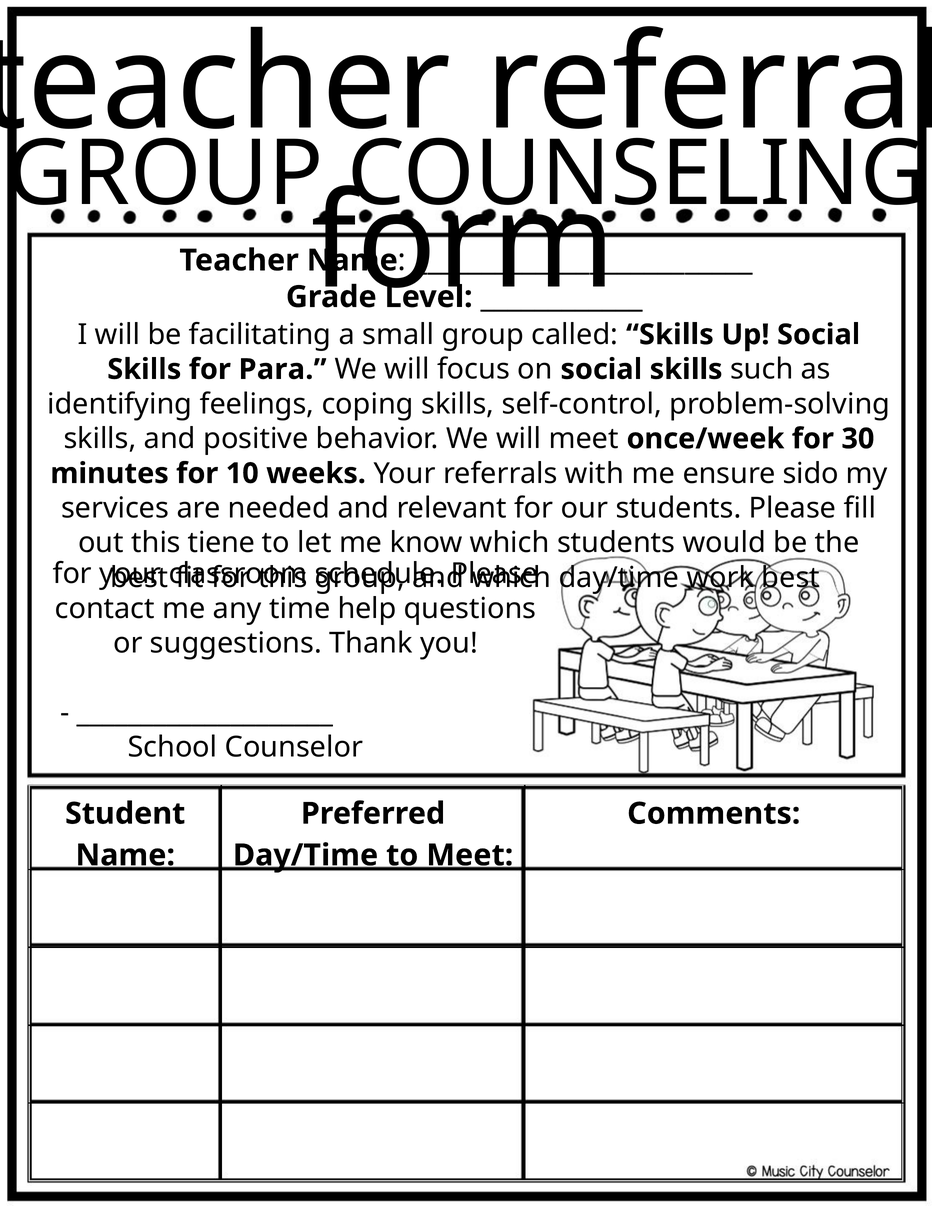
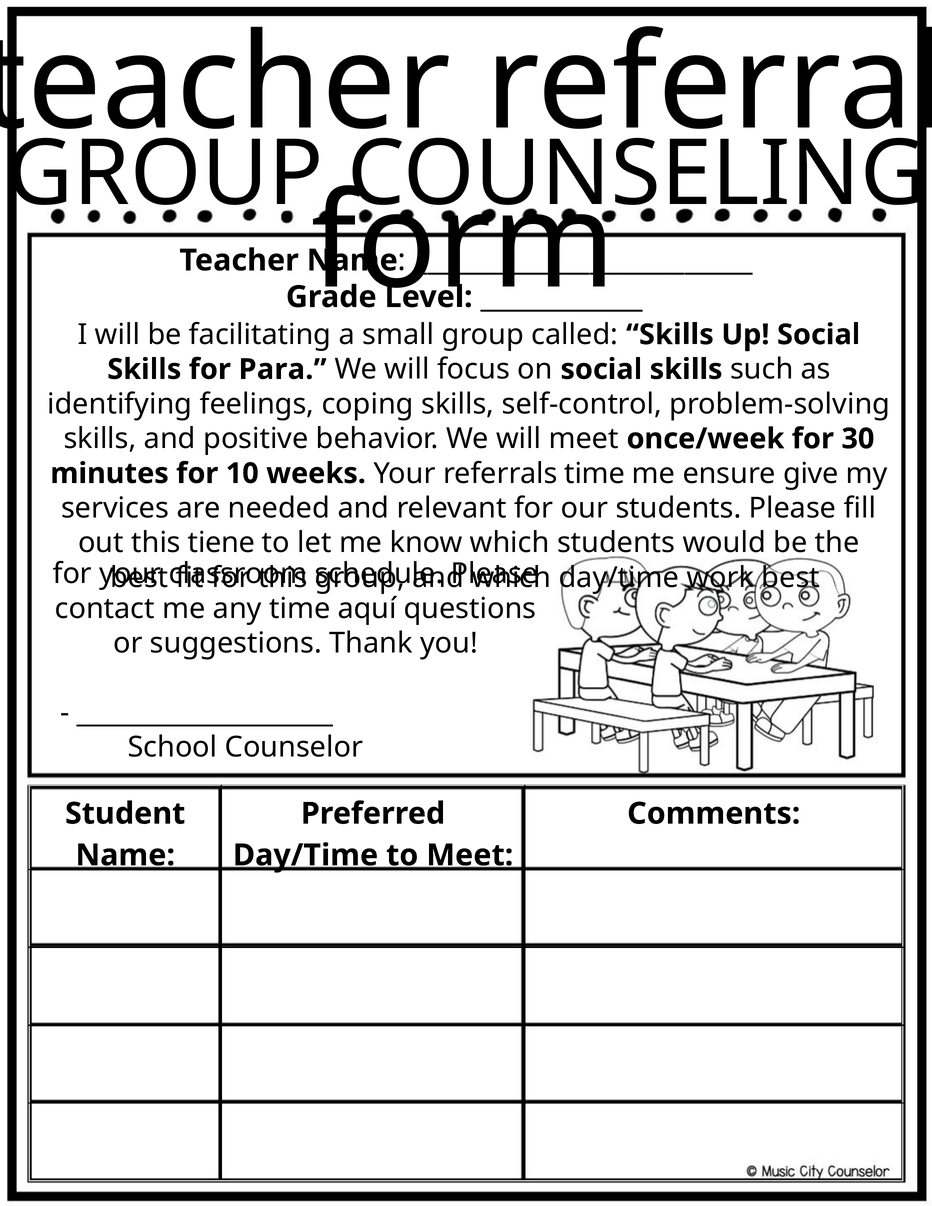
referrals with: with -> time (595, 474)
sido: sido -> give (811, 474)
help: help -> aquí (367, 609)
